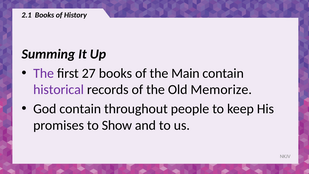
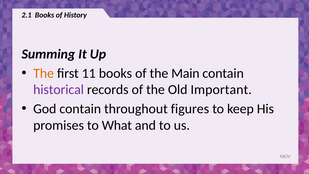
The colour: purple -> orange (44, 73)
27: 27 -> 11 (89, 73)
Memorize: Memorize -> Important (221, 90)
people: people -> figures (190, 109)
Show: Show -> What (117, 126)
